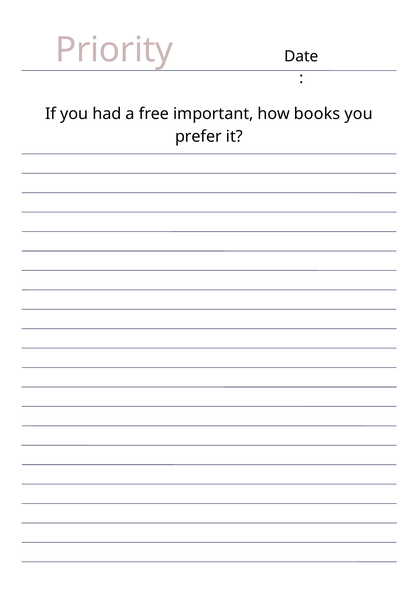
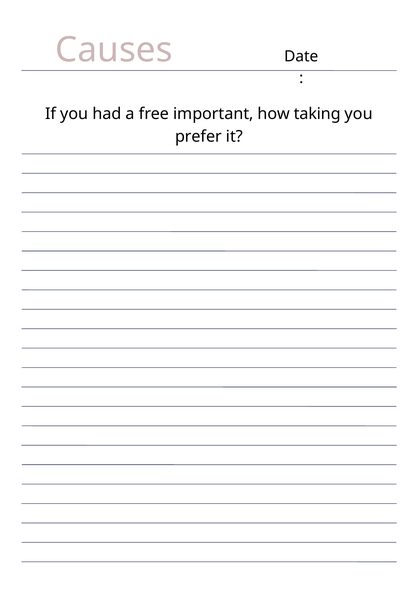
Priority: Priority -> Causes (114, 50)
books: books -> taking (317, 114)
